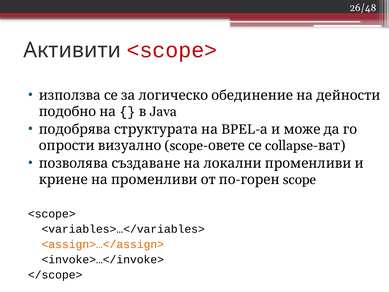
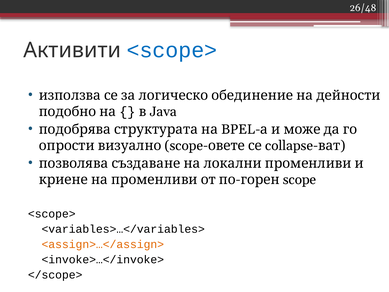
<scope> colour: red -> blue (172, 50)
